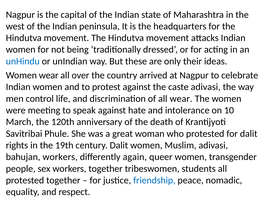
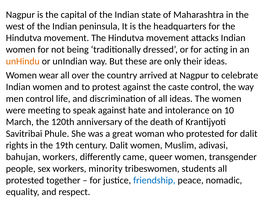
unHindu colour: blue -> orange (23, 61)
caste adivasi: adivasi -> control (206, 87)
all wear: wear -> ideas (181, 99)
again: again -> came (135, 157)
workers together: together -> minority (106, 168)
